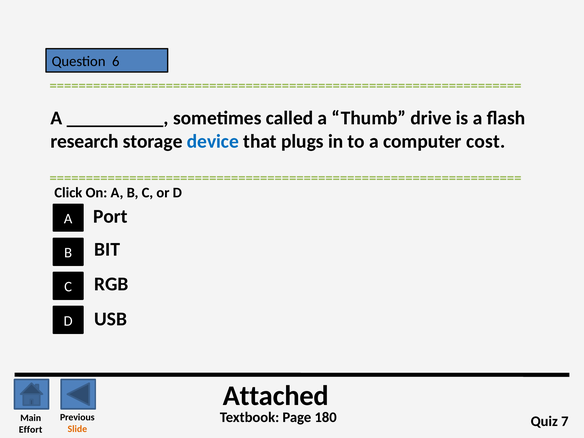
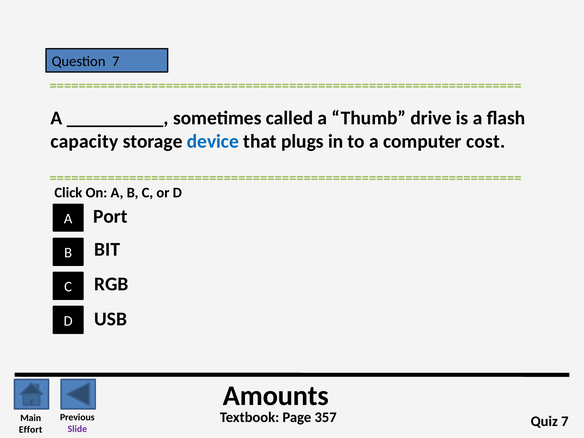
Question 6: 6 -> 7 (116, 61)
research: research -> capacity (84, 141)
Attached: Attached -> Amounts (276, 396)
180: 180 -> 357 (326, 417)
Slide colour: orange -> purple (77, 429)
